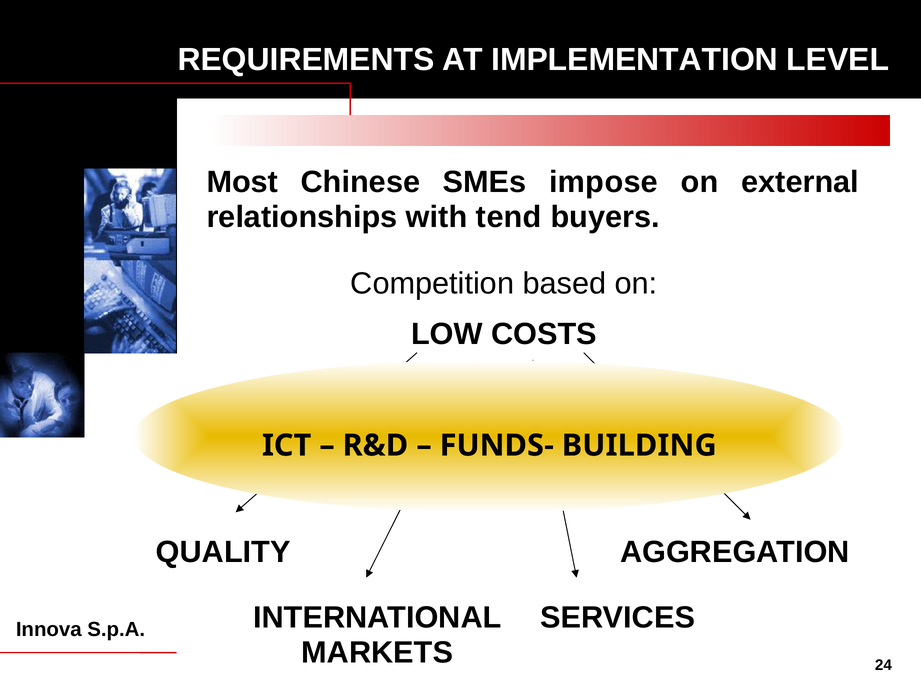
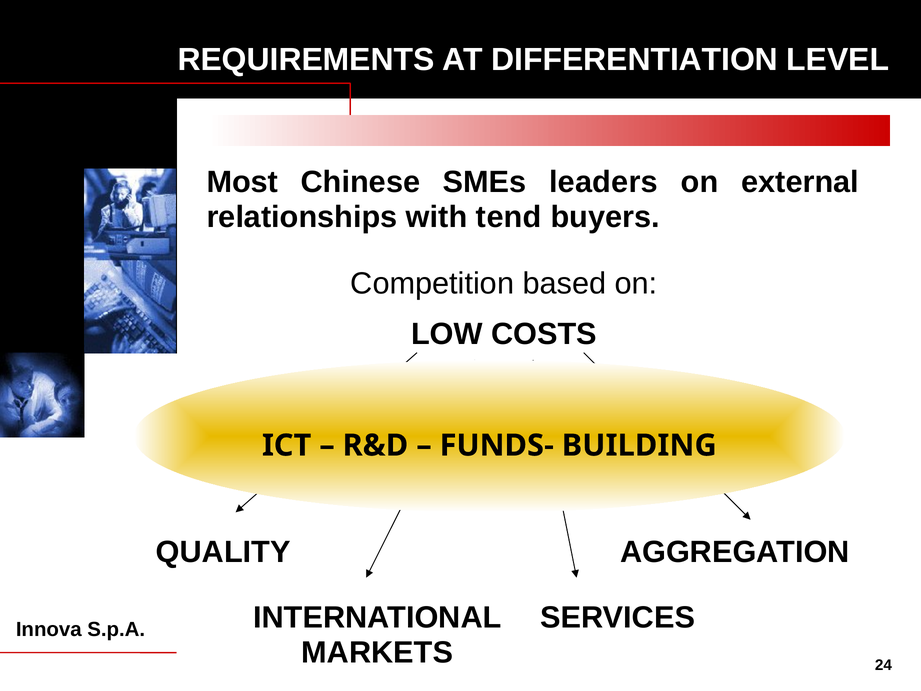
IMPLEMENTATION: IMPLEMENTATION -> DIFFERENTIATION (635, 60)
impose: impose -> leaders (604, 182)
